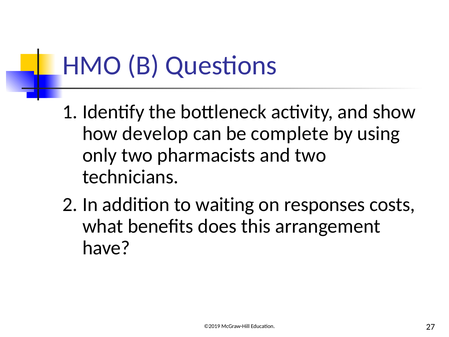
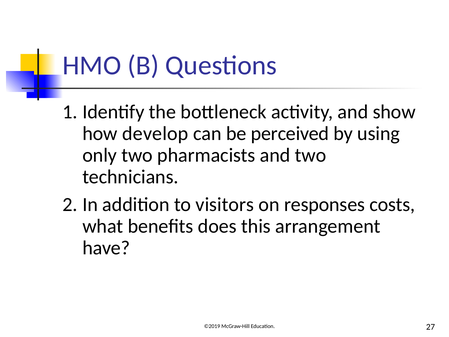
complete: complete -> perceived (290, 134)
waiting: waiting -> visitors (225, 204)
